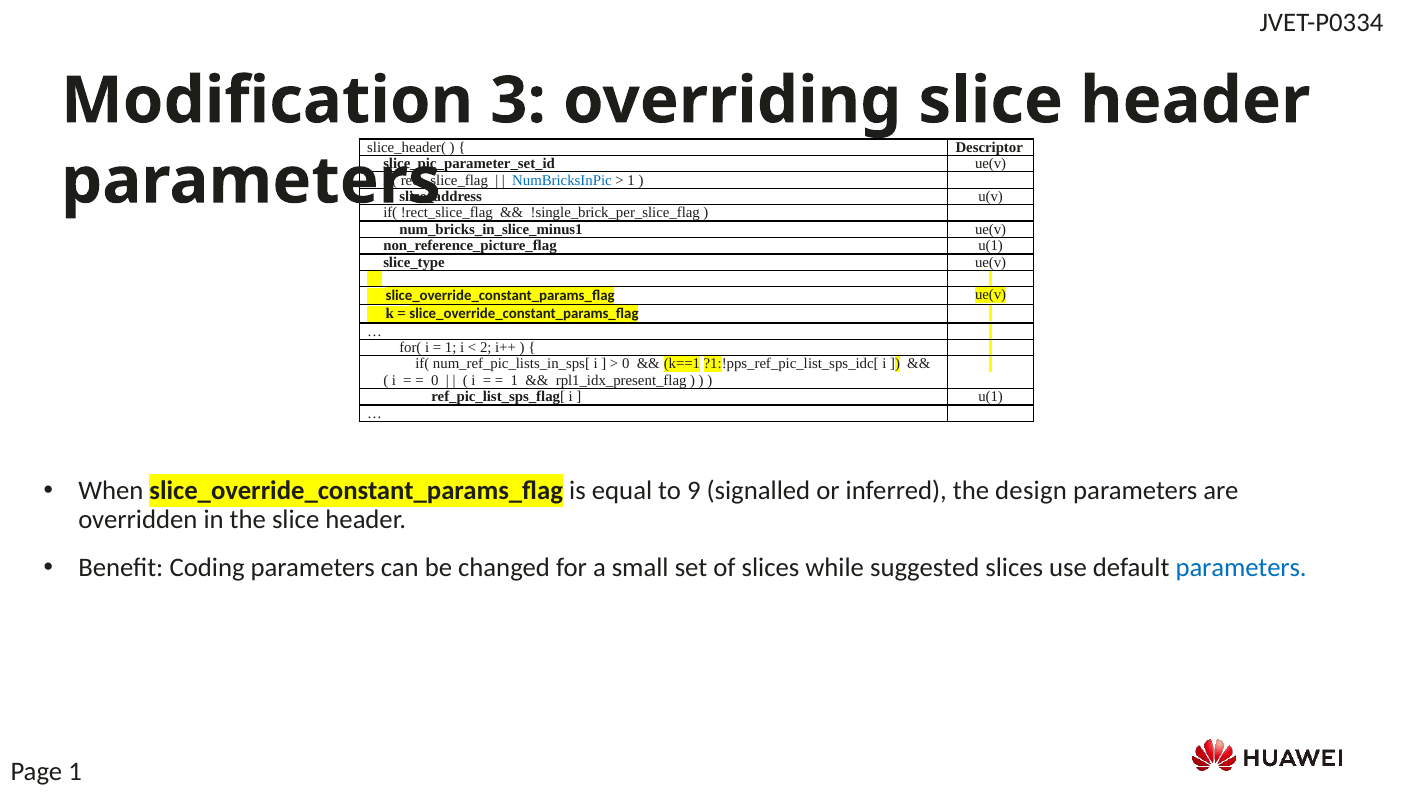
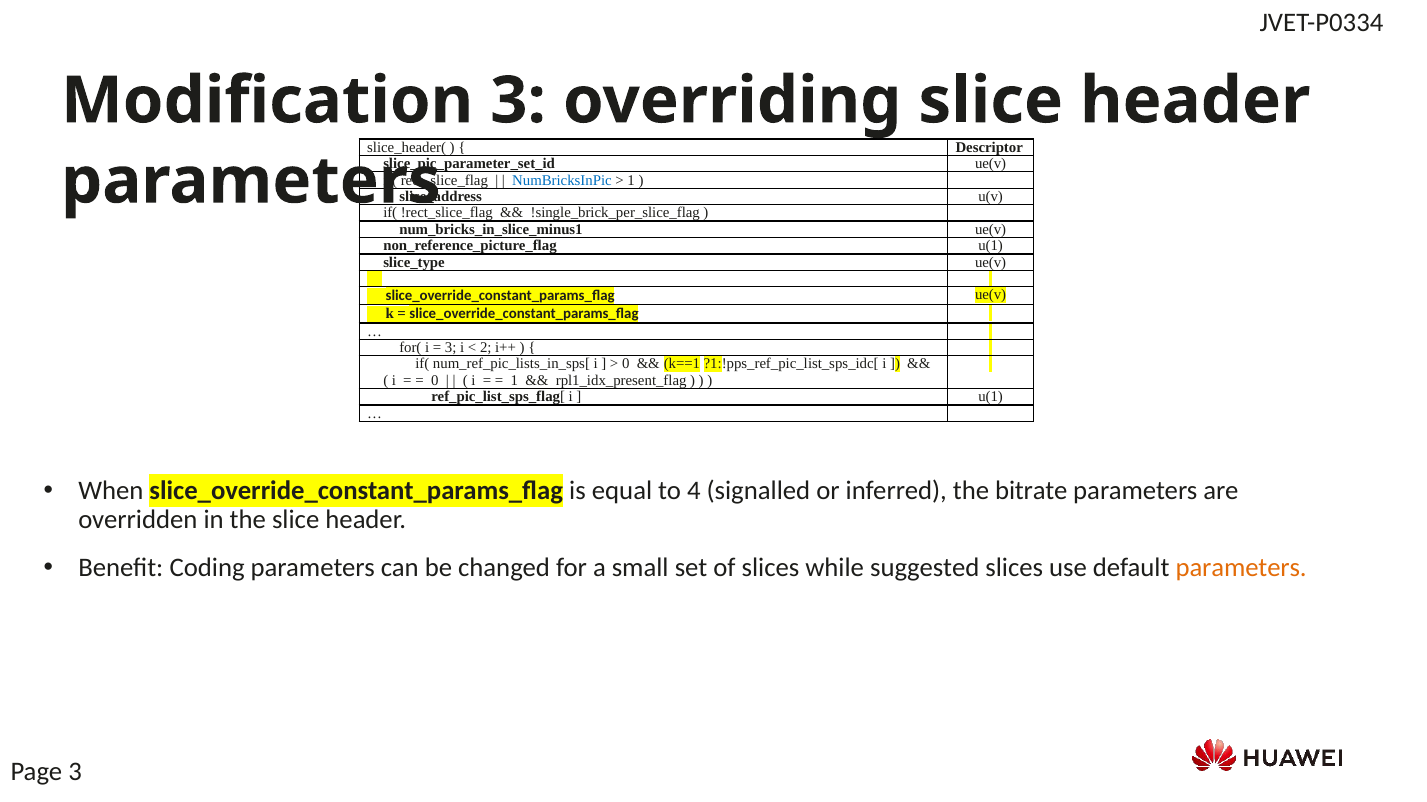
1: 1 -> 3 (451, 348)
9: 9 -> 4 (694, 491)
design: design -> bitrate (1031, 491)
parameters colour: blue -> orange (1241, 568)
Page 1: 1 -> 3 (75, 772)
